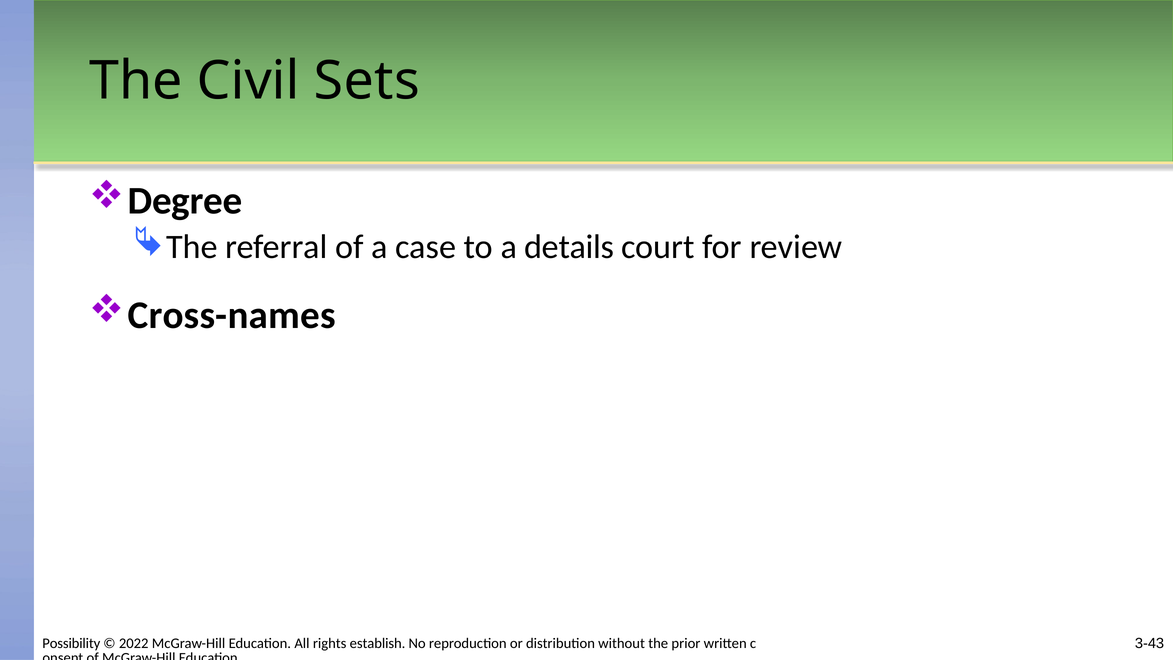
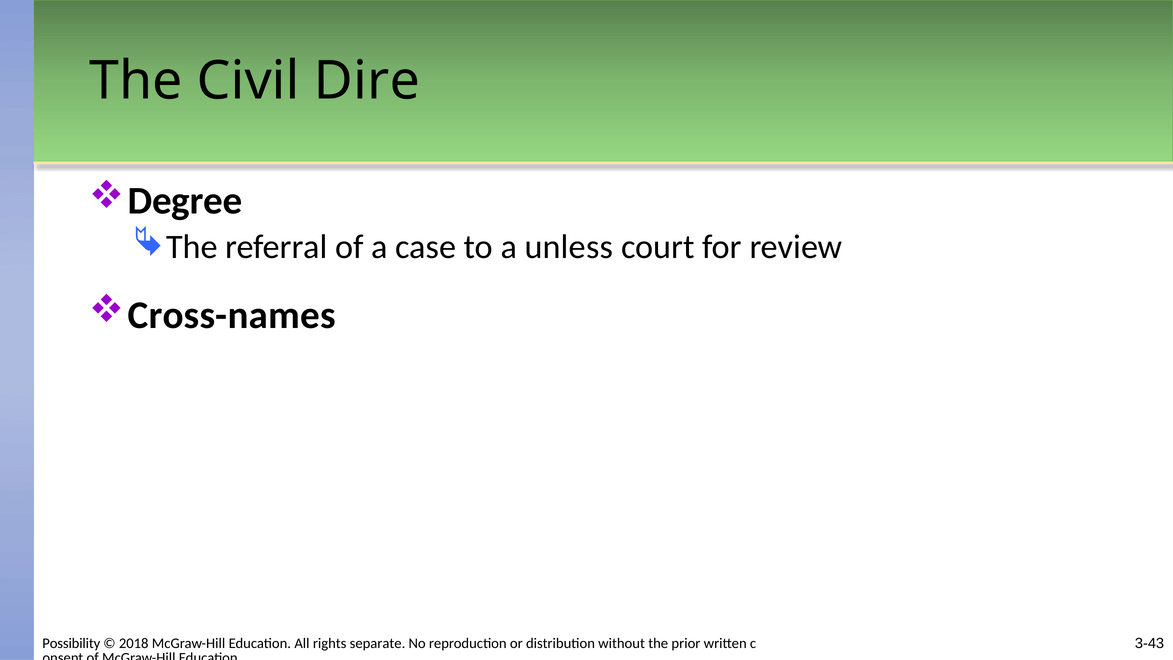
Sets: Sets -> Dire (367, 81)
details: details -> unless (569, 247)
2022: 2022 -> 2018 (134, 643)
establish: establish -> separate (377, 643)
